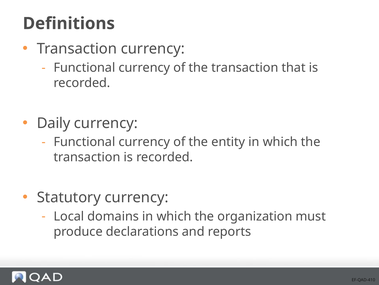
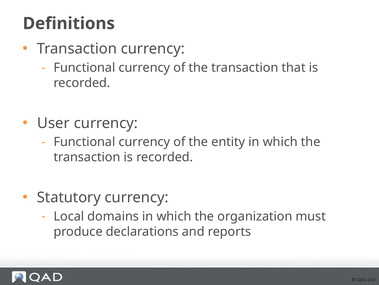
Daily: Daily -> User (53, 123)
